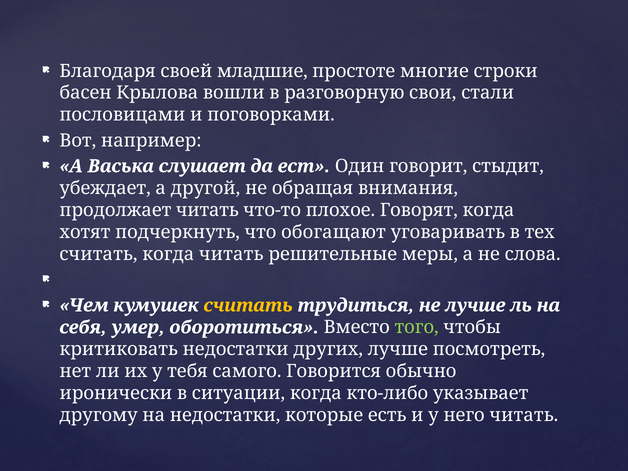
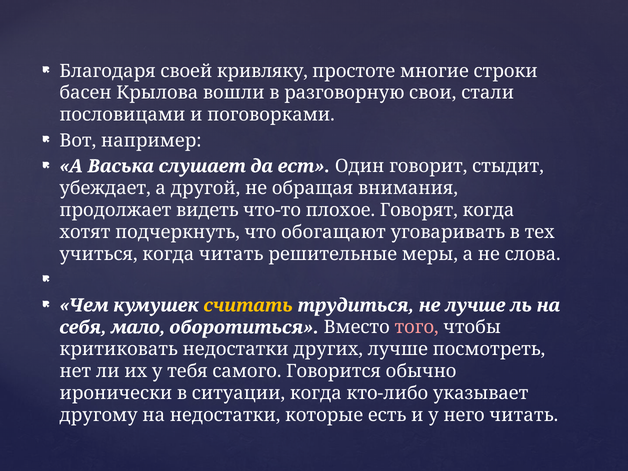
младшие: младшие -> кривляку (262, 71)
продолжает читать: читать -> видеть (207, 210)
считать: считать -> учиться (99, 254)
умер: умер -> мало (138, 327)
того colour: light green -> pink (417, 327)
